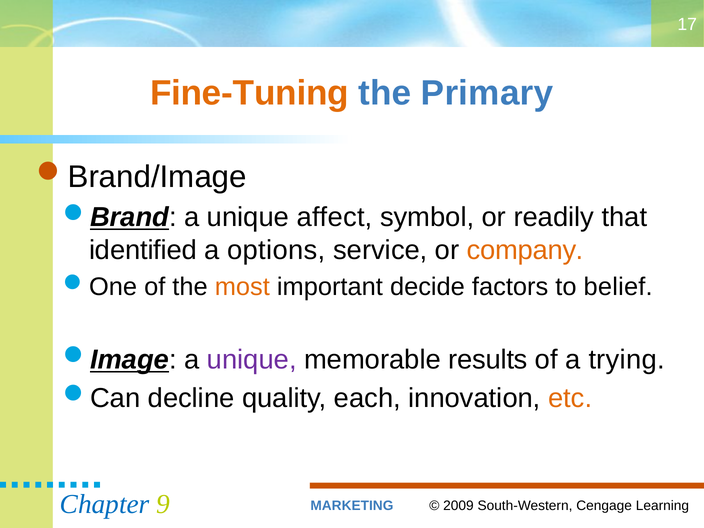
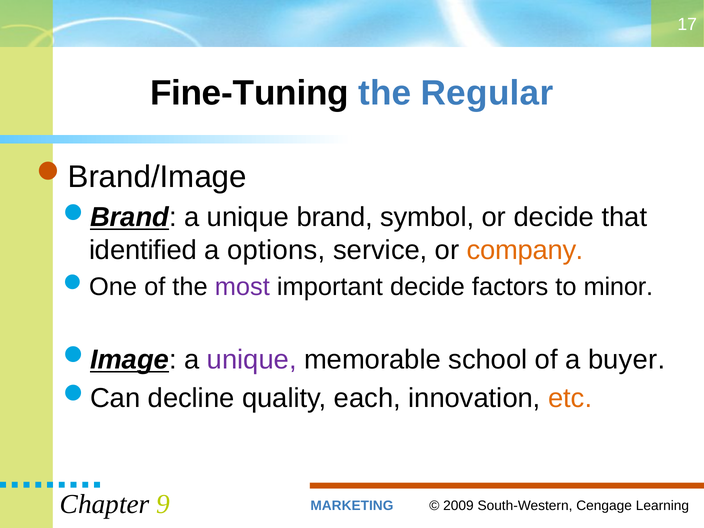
Fine-Tuning colour: orange -> black (249, 93)
Primary: Primary -> Regular (487, 93)
affect: affect -> brand (335, 217)
or readily: readily -> decide (554, 217)
most colour: orange -> purple (242, 287)
belief: belief -> minor (618, 287)
results: results -> school (488, 360)
trying: trying -> buyer (627, 360)
Chapter colour: blue -> black (105, 504)
